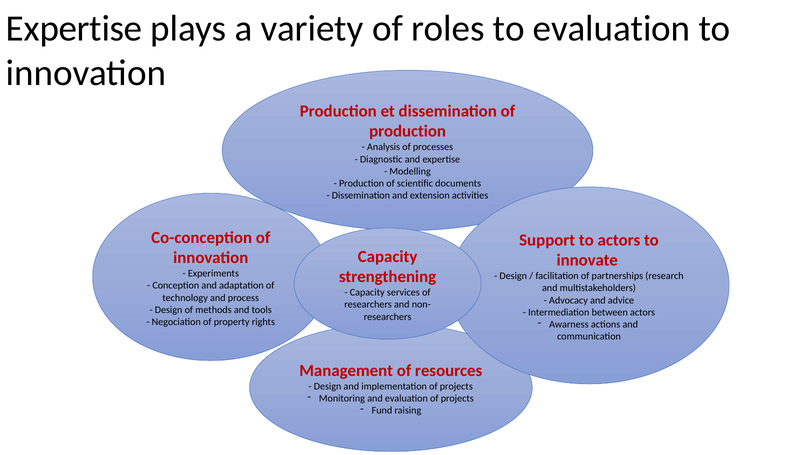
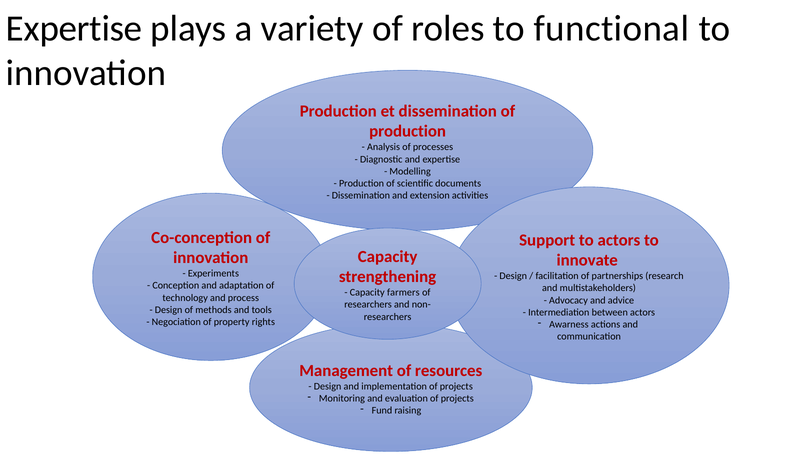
to evaluation: evaluation -> functional (611, 29)
services: services -> farmers (403, 292)
